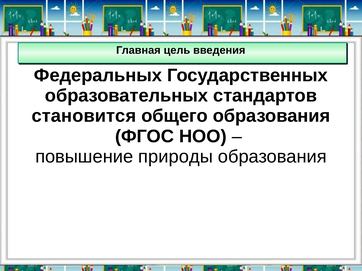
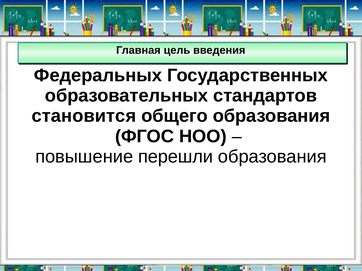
природы: природы -> перешли (176, 157)
